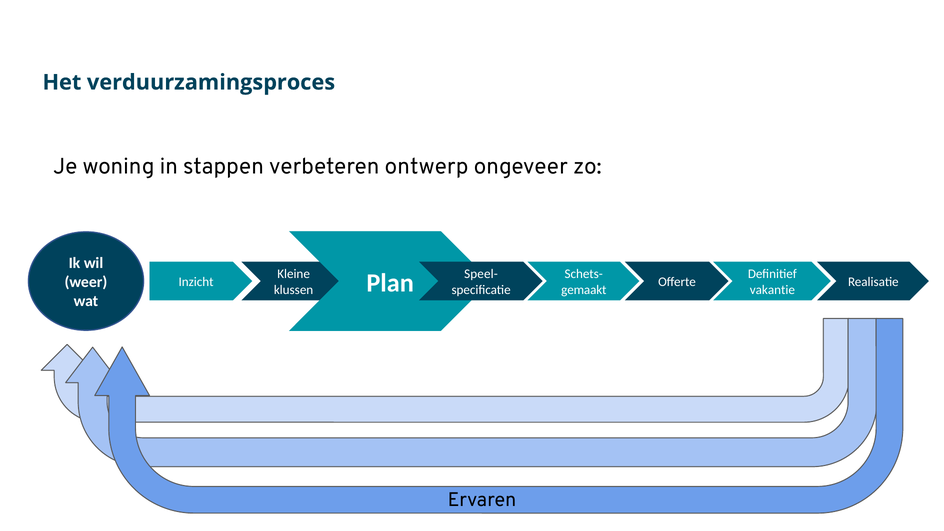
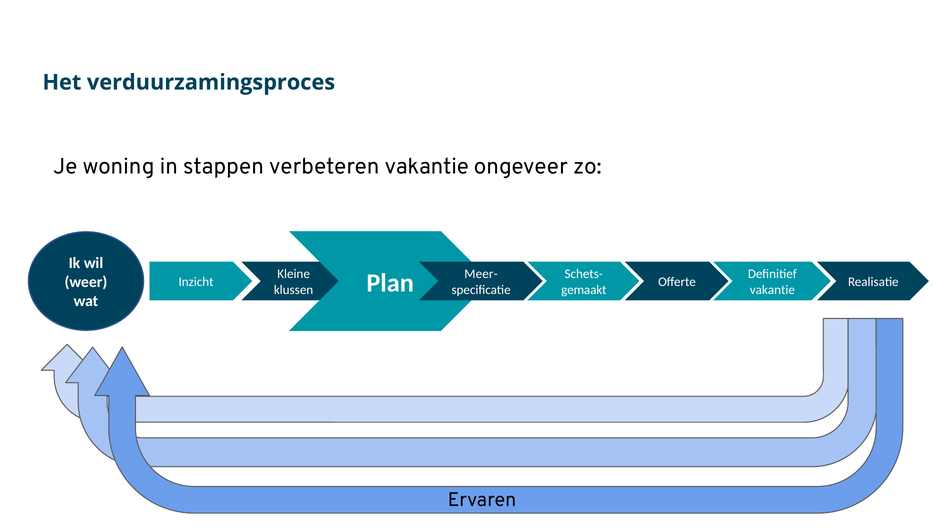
verbeteren ontwerp: ontwerp -> vakantie (427, 167)
Speel-: Speel- -> Meer- (481, 274)
